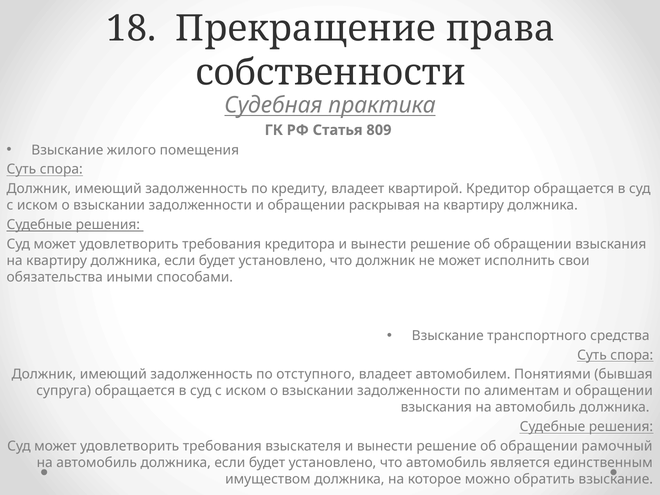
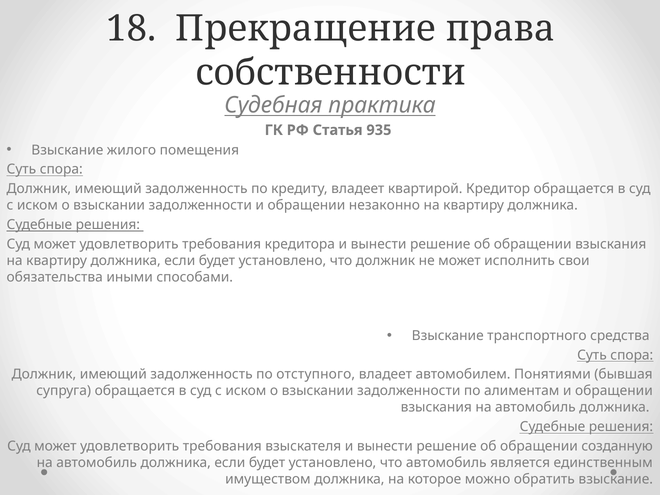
809: 809 -> 935 (379, 130)
раскрывая: раскрывая -> незаконно (384, 205)
рамочный: рамочный -> созданную (617, 446)
